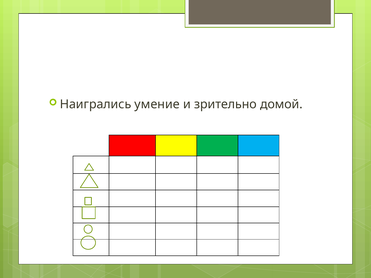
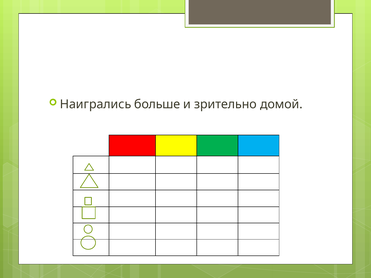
умение: умение -> больше (157, 104)
